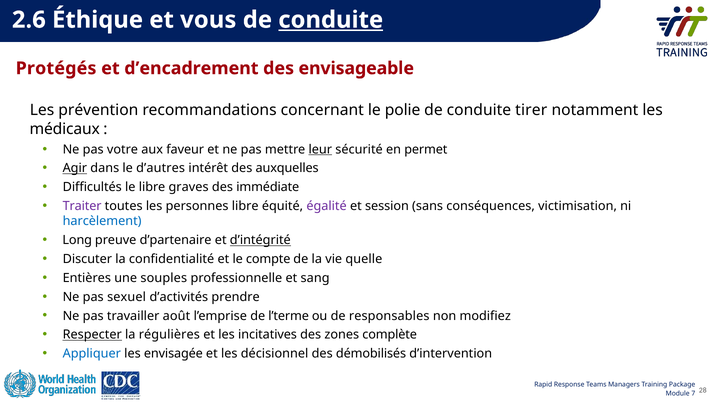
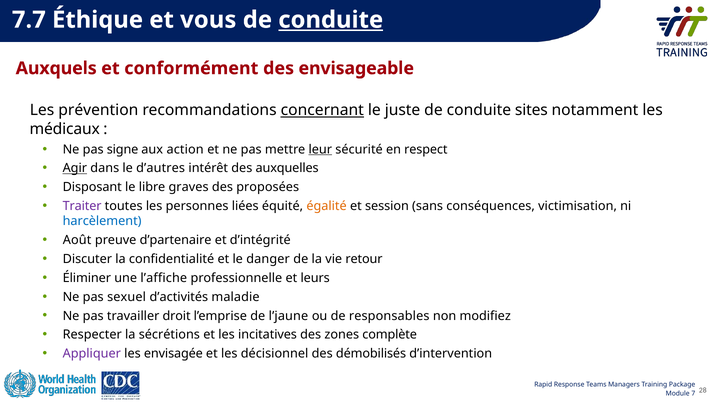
2.6: 2.6 -> 7.7 (29, 20)
Protégés: Protégés -> Auxquels (56, 68)
dʼencadrement: dʼencadrement -> conformément (191, 68)
concernant underline: none -> present (322, 110)
polie: polie -> juste (403, 110)
tirer: tirer -> sites (531, 110)
votre: votre -> signe (123, 149)
faveur: faveur -> action (185, 149)
permet: permet -> respect (426, 149)
Difficultés: Difficultés -> Disposant (92, 187)
immédiate: immédiate -> proposées (268, 187)
personnes libre: libre -> liées (245, 206)
égalité colour: purple -> orange (327, 206)
Long: Long -> Août (77, 240)
d’intégrité underline: present -> none (260, 240)
compte: compte -> danger (268, 259)
quelle: quelle -> retour (364, 259)
Entières: Entières -> Éliminer (87, 278)
souples: souples -> lʼaffiche (164, 278)
sang: sang -> leurs (315, 278)
prendre: prendre -> maladie (236, 297)
août: août -> droit (177, 316)
l’terme: l’terme -> l’jaune (288, 316)
Respecter underline: present -> none (92, 335)
régulières: régulières -> sécrétions (169, 335)
Appliquer colour: blue -> purple (92, 354)
